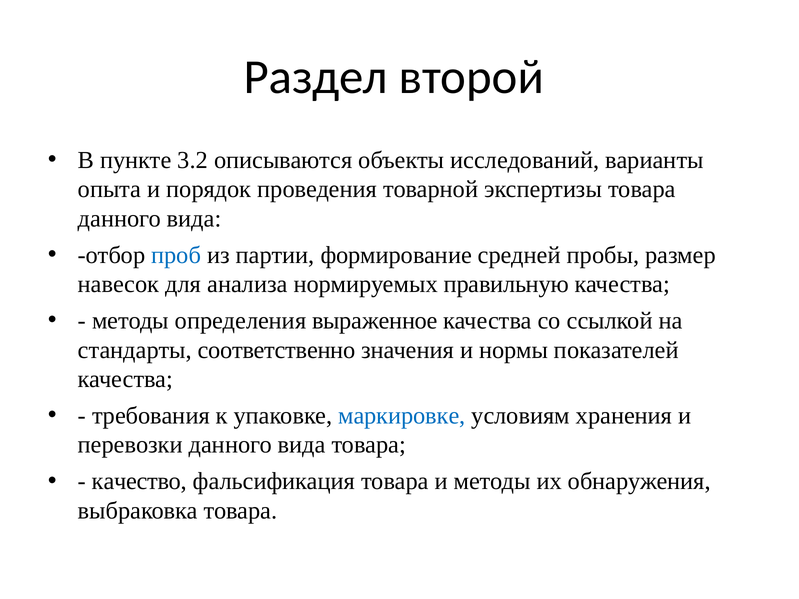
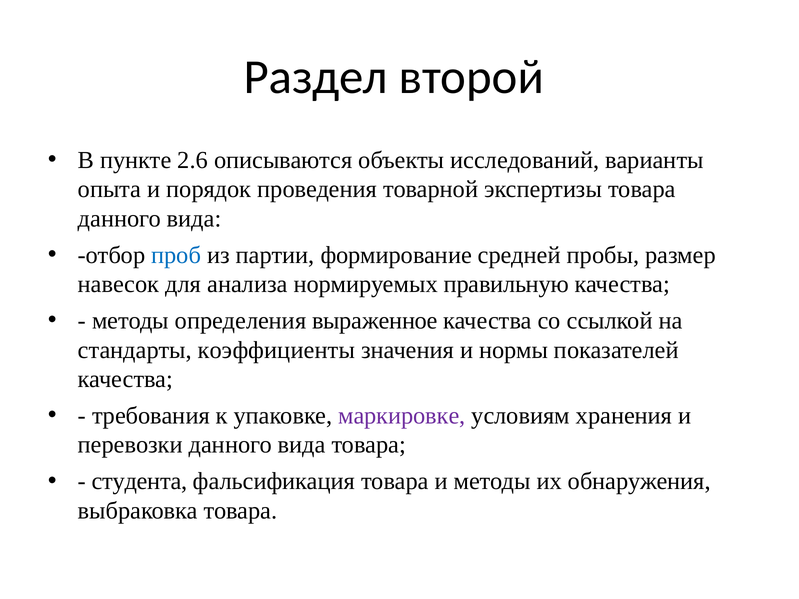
3.2: 3.2 -> 2.6 (193, 160)
соответственно: соответственно -> коэффициенты (276, 350)
маркировке colour: blue -> purple (402, 416)
качество: качество -> студента (139, 481)
